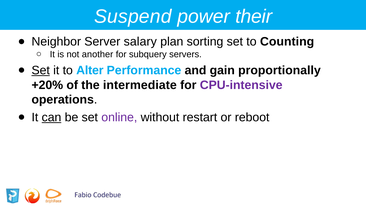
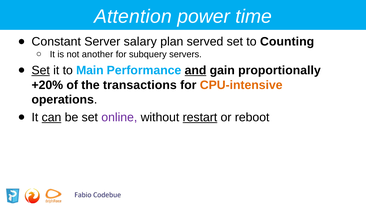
Suspend: Suspend -> Attention (133, 17)
their: their -> time (254, 17)
Neighbor: Neighbor -> Constant (56, 42)
sorting: sorting -> served (205, 42)
Alter: Alter -> Main (90, 70)
and underline: none -> present (196, 70)
intermediate: intermediate -> transactions (140, 85)
CPU-intensive colour: purple -> orange (241, 85)
restart underline: none -> present (200, 117)
